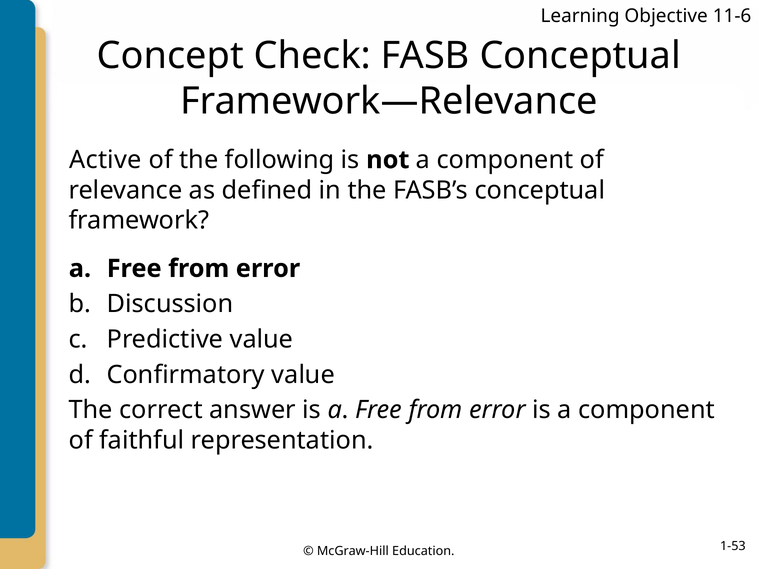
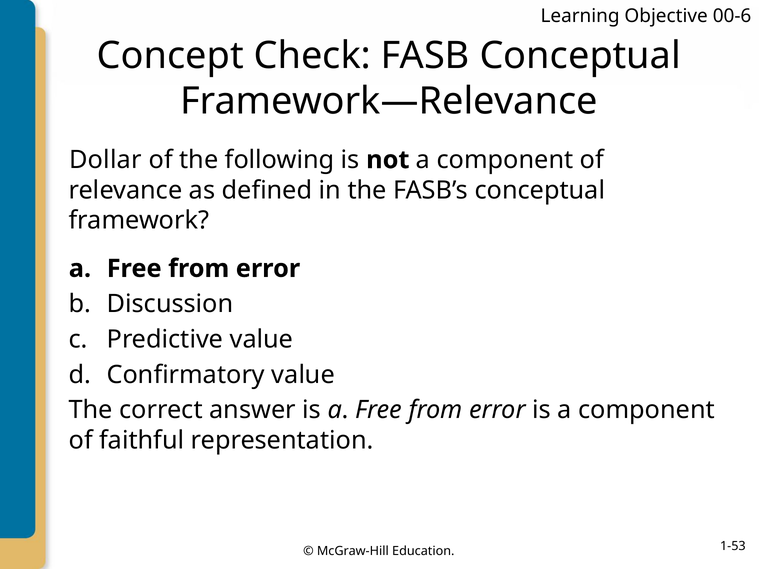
11-6: 11-6 -> 00-6 (732, 16)
Active: Active -> Dollar (105, 160)
